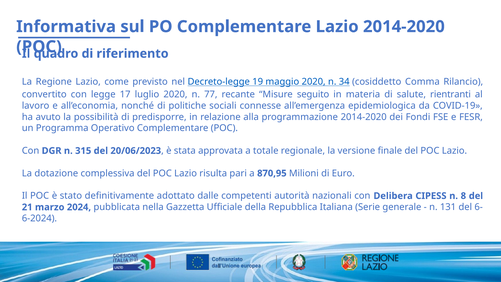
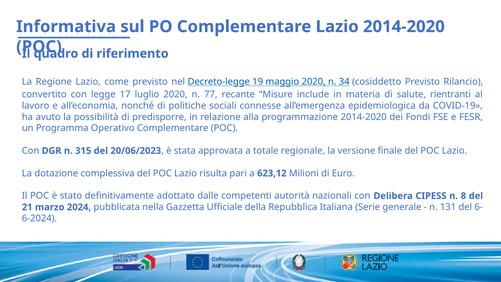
cosiddetto Comma: Comma -> Previsto (422, 82)
seguito: seguito -> include (313, 94)
870,95: 870,95 -> 623,12 (272, 173)
